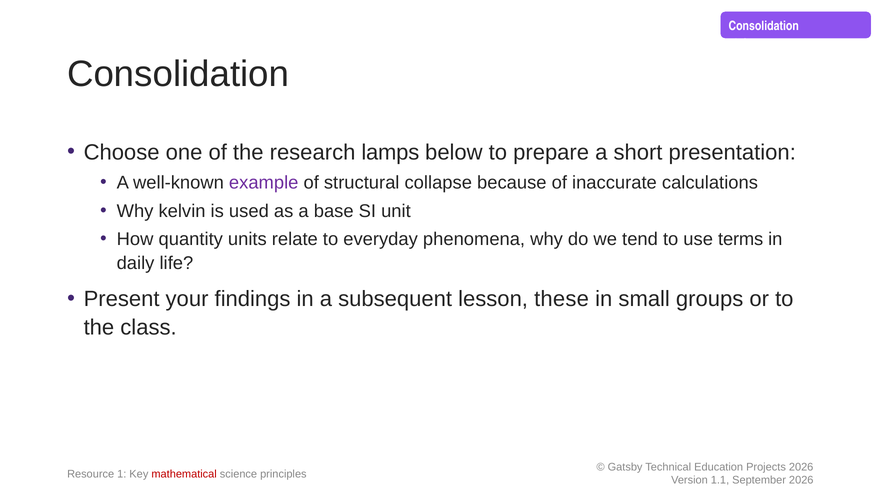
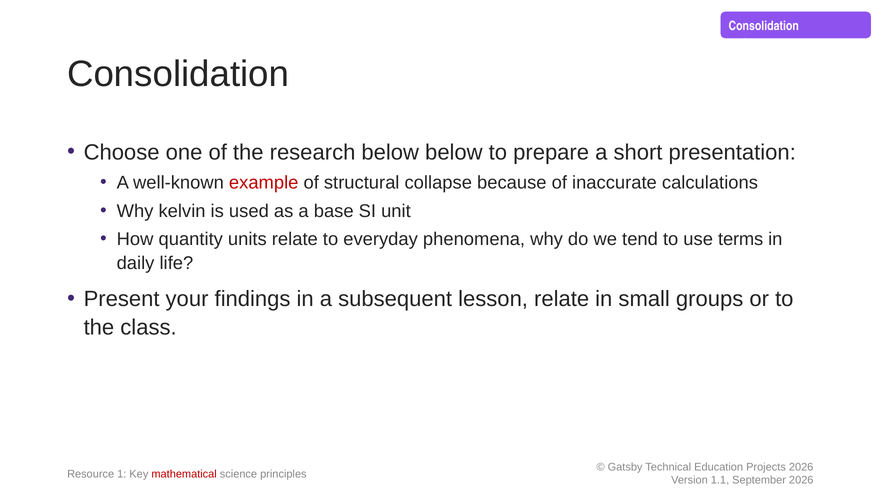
research lamps: lamps -> below (390, 152)
example colour: purple -> red (264, 182)
lesson these: these -> relate (562, 299)
